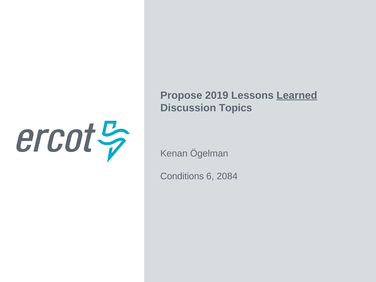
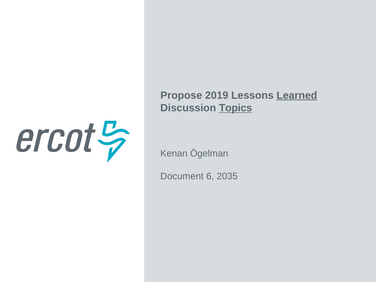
Topics underline: none -> present (236, 108)
Conditions: Conditions -> Document (182, 176)
2084: 2084 -> 2035 (227, 176)
